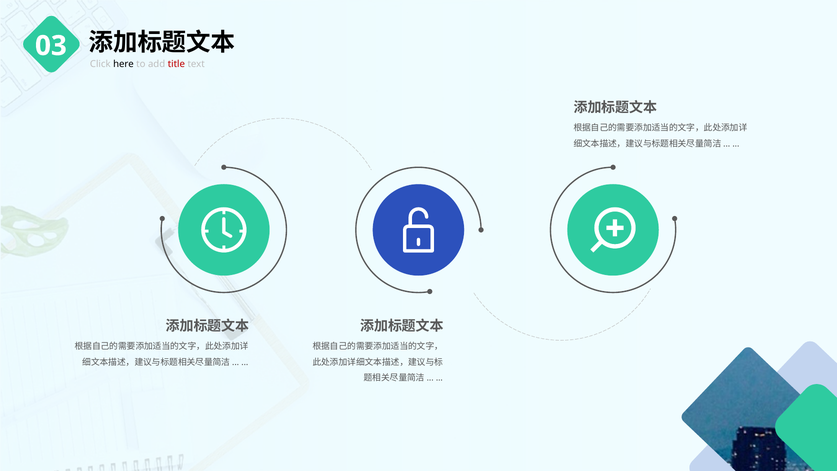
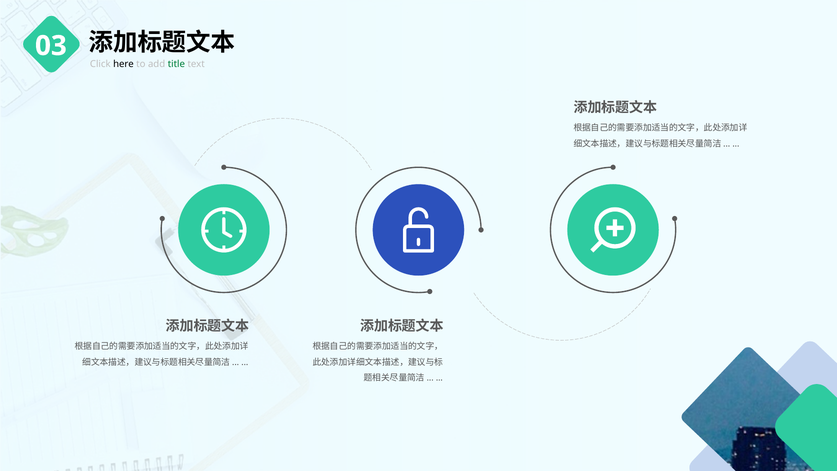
title colour: red -> green (176, 64)
